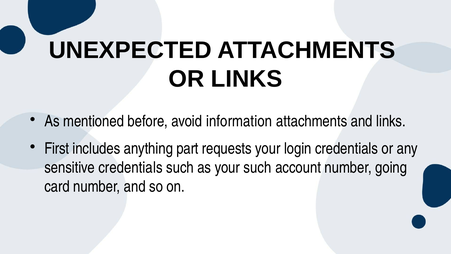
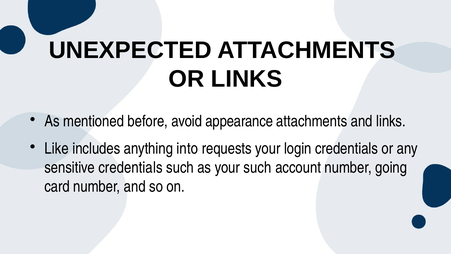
information: information -> appearance (239, 121)
First: First -> Like (57, 148)
part: part -> into (187, 148)
